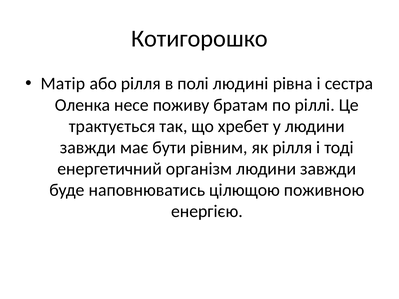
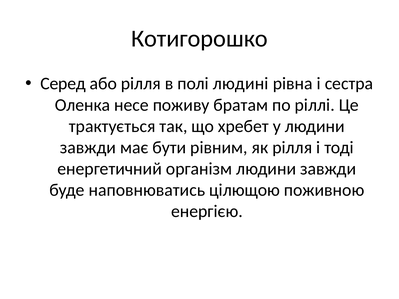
Матір: Матір -> Серед (63, 84)
